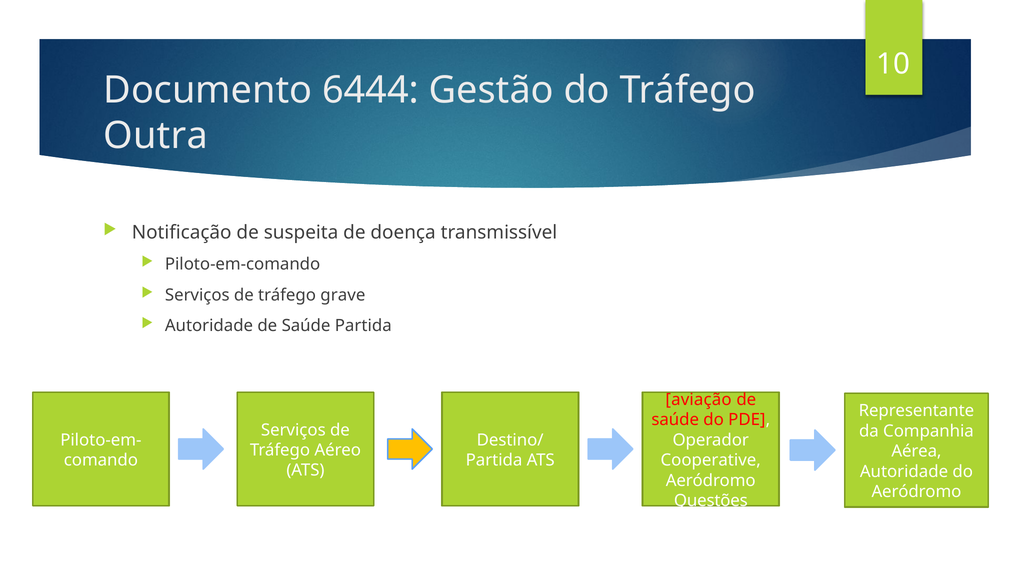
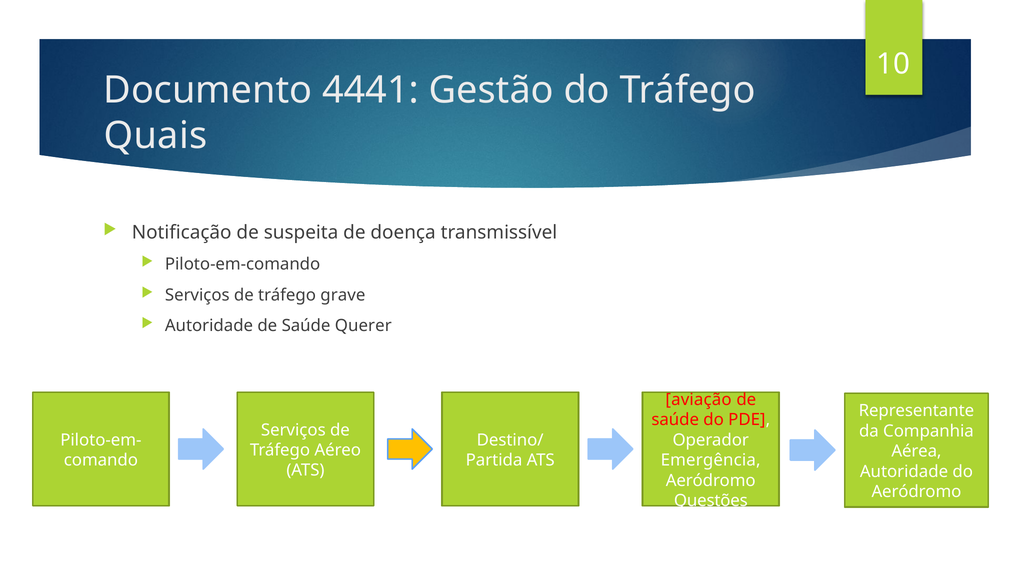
6444: 6444 -> 4441 (371, 90)
Outra: Outra -> Quais (156, 135)
Saúde Partida: Partida -> Querer (363, 326)
Cooperative: Cooperative -> Emergência (711, 460)
